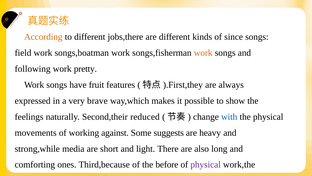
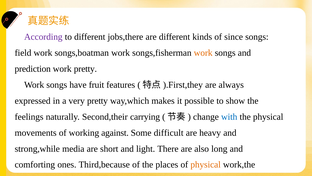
According colour: orange -> purple (43, 37)
following: following -> prediction (33, 69)
very brave: brave -> pretty (97, 101)
reduced: reduced -> carrying (145, 116)
suggests: suggests -> difficult (169, 132)
before: before -> places (167, 164)
physical colour: purple -> orange (206, 164)
